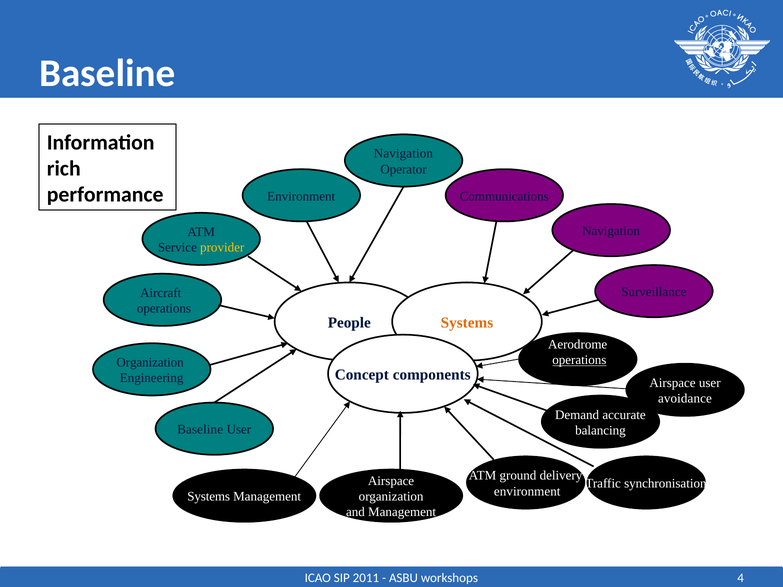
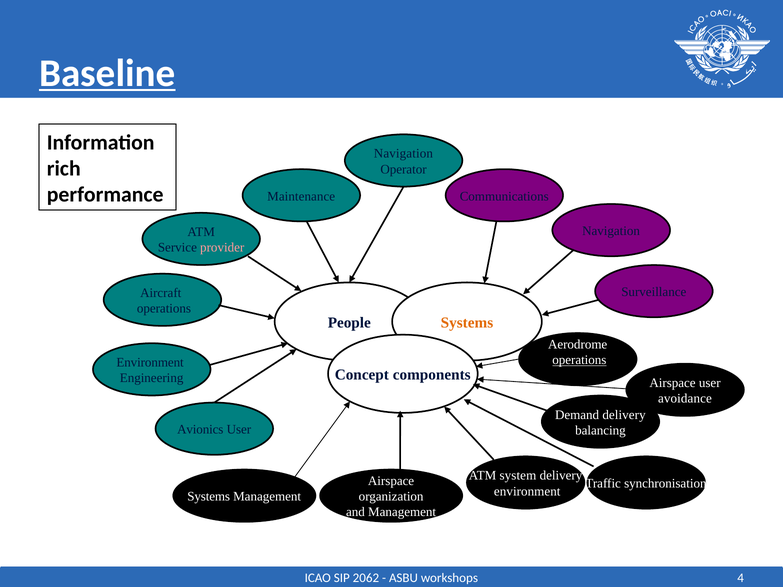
Baseline underline: none -> present (107, 73)
Environment: Environment -> Maintenance (301, 196)
provider colour: yellow -> pink (222, 248)
Organization: Organization -> Environment (150, 363)
Demand accurate: accurate -> delivery (624, 415)
Baseline: Baseline -> Avionics (200, 430)
ground: ground -> system (518, 476)
2011: 2011 -> 2062 (366, 578)
